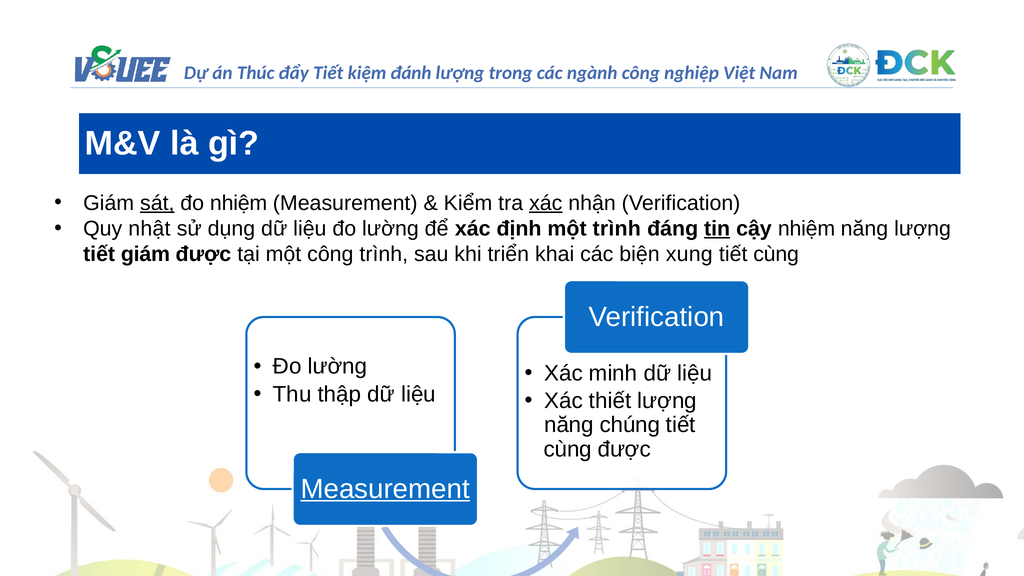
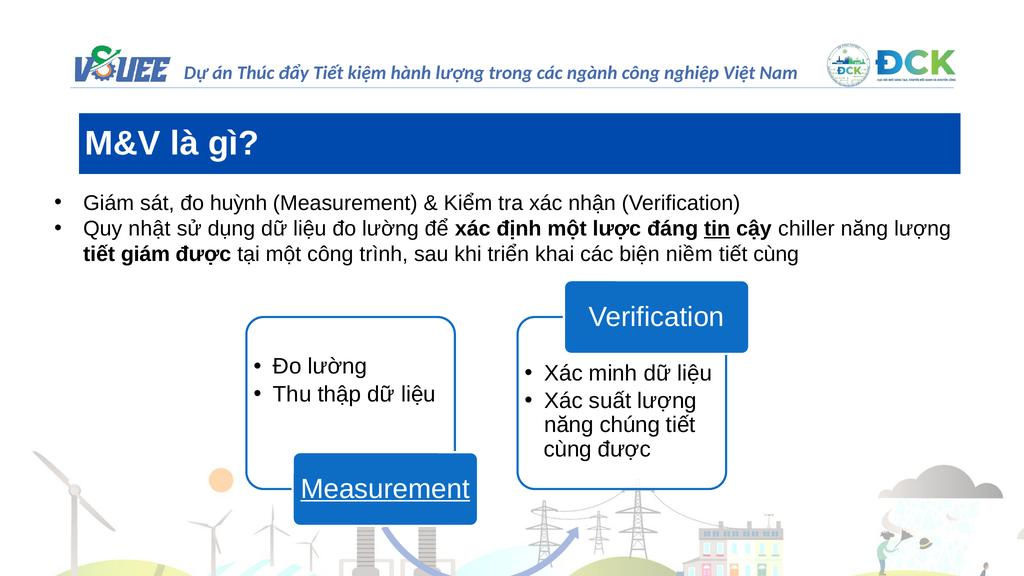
đánh: đánh -> hành (411, 73)
sát underline: present -> none (157, 203)
đo nhiệm: nhiệm -> huỳnh (239, 203)
xác underline: present -> none (546, 203)
một trình: trình -> lược (617, 229)
cậy nhiệm: nhiệm -> chiller (806, 229)
xung: xung -> niềm (689, 254)
thiết: thiết -> suất (610, 401)
